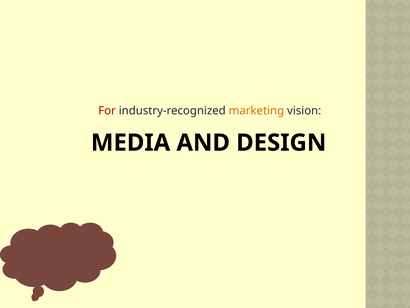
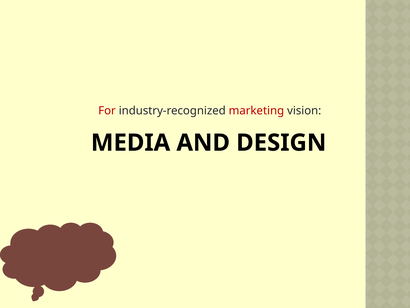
marketing colour: orange -> red (256, 111)
